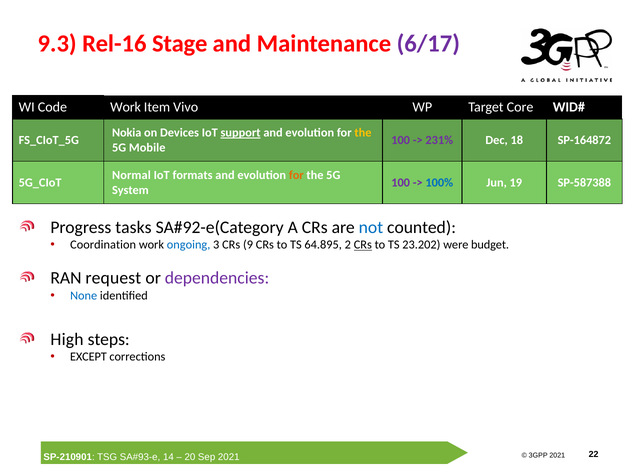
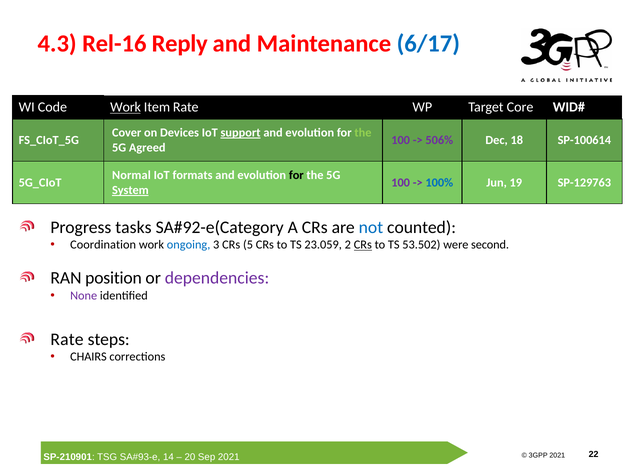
9.3: 9.3 -> 4.3 (57, 43)
Stage: Stage -> Reply (180, 43)
6/17 colour: purple -> blue (428, 43)
Work underline: none -> present (126, 107)
Item Vivo: Vivo -> Rate (186, 107)
Nokia: Nokia -> Cover (127, 133)
the colour: yellow -> light green (363, 133)
231%: 231% -> 506% (439, 140)
SP-164872: SP-164872 -> SP-100614 (584, 140)
Mobile: Mobile -> Agreed (147, 148)
for colour: orange -> black (296, 175)
SP-587388: SP-587388 -> SP-129763 (584, 183)
System underline: none -> present (130, 190)
9: 9 -> 5 (248, 245)
64.895: 64.895 -> 23.059 (323, 245)
23.202: 23.202 -> 53.502 (421, 245)
budget: budget -> second (490, 245)
request: request -> position (113, 278)
None colour: blue -> purple (84, 295)
High: High -> Rate (67, 339)
EXCEPT: EXCEPT -> CHAIRS (88, 357)
